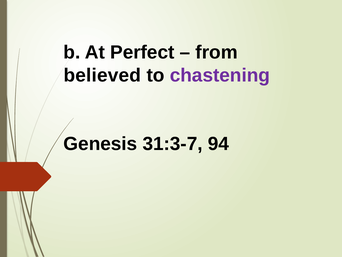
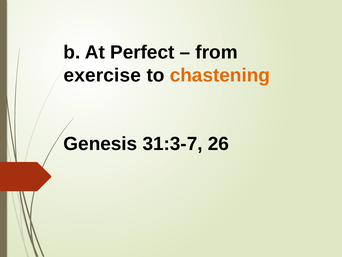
believed: believed -> exercise (102, 75)
chastening colour: purple -> orange (220, 75)
94: 94 -> 26 (218, 143)
